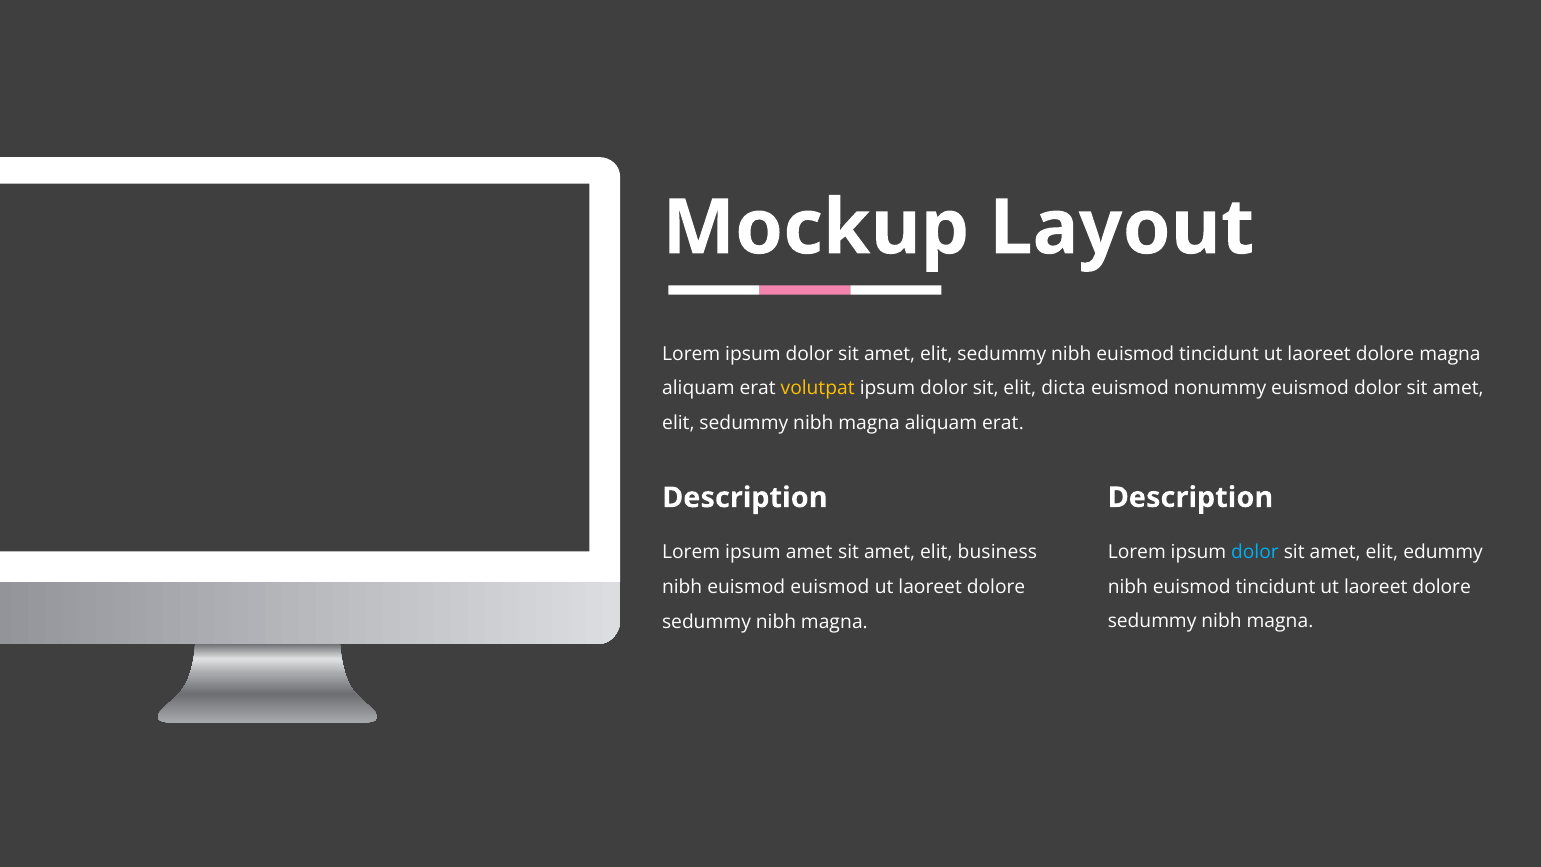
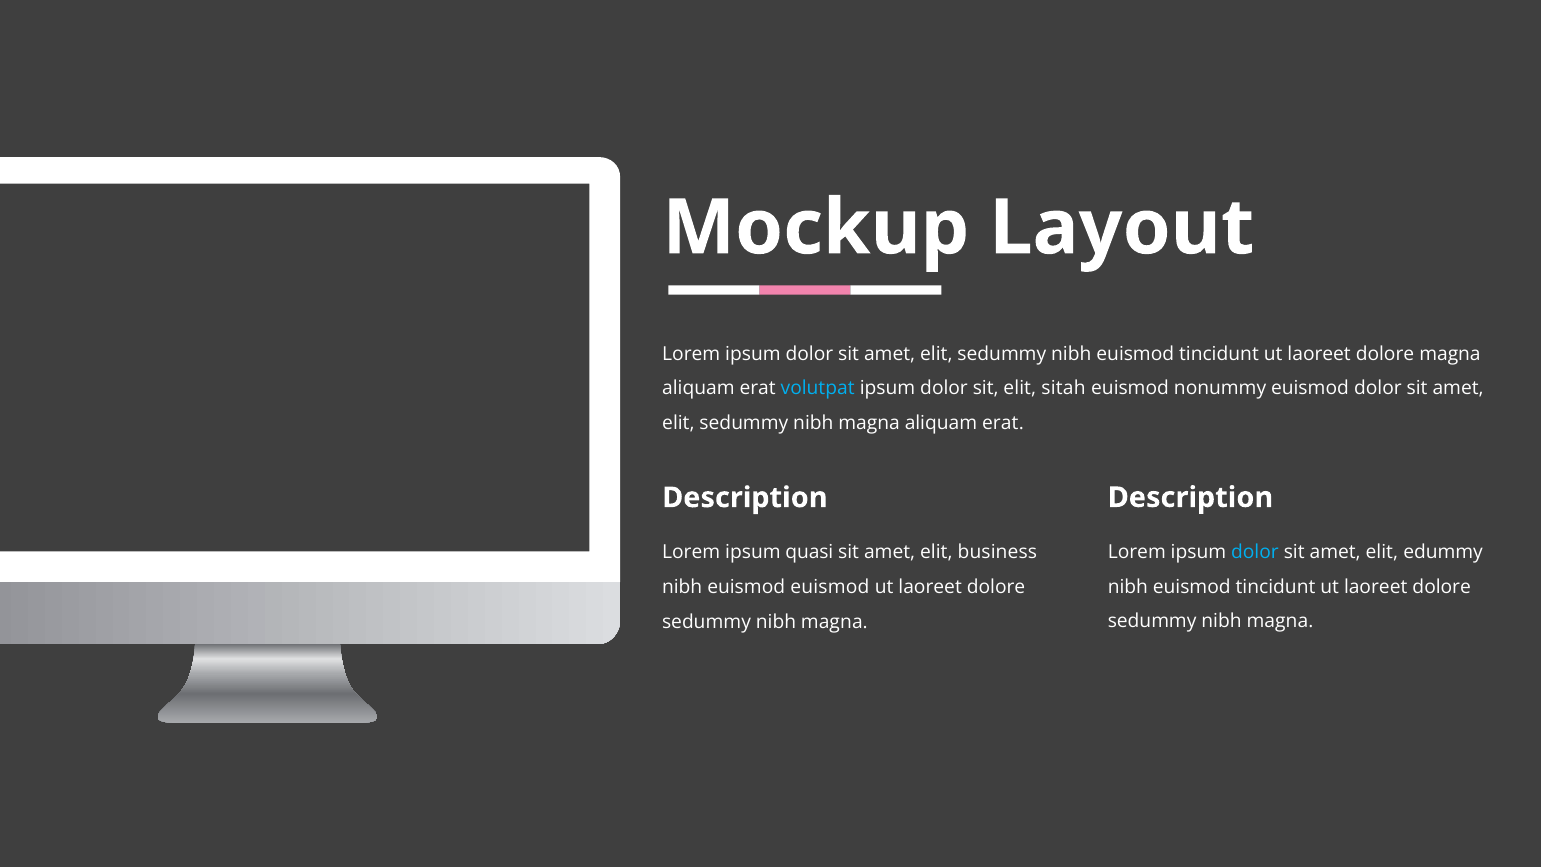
volutpat colour: yellow -> light blue (818, 388)
dicta: dicta -> sitah (1064, 388)
ipsum amet: amet -> quasi (809, 552)
